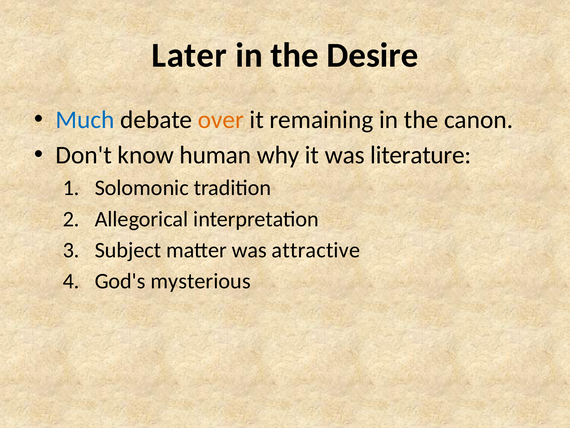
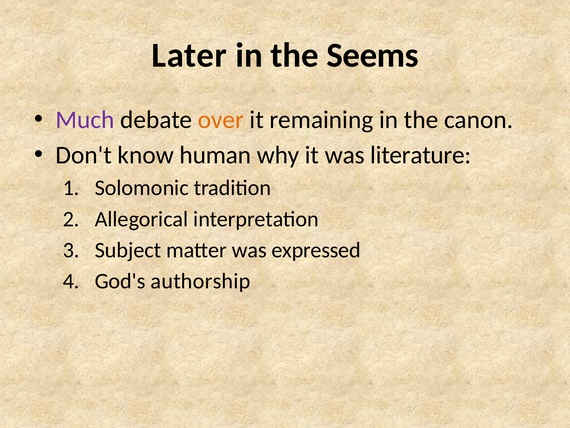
Desire: Desire -> Seems (373, 55)
Much colour: blue -> purple (85, 120)
attractive: attractive -> expressed (316, 250)
mysterious: mysterious -> authorship (201, 281)
